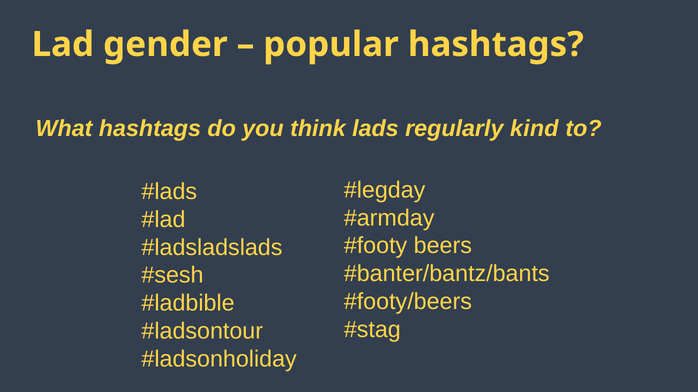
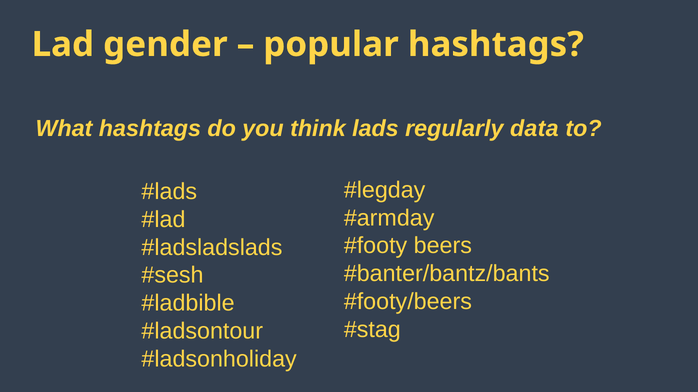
kind: kind -> data (534, 129)
